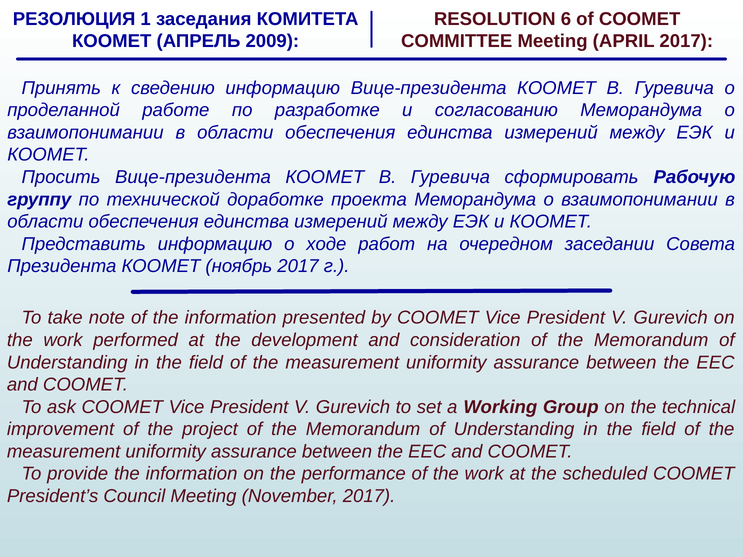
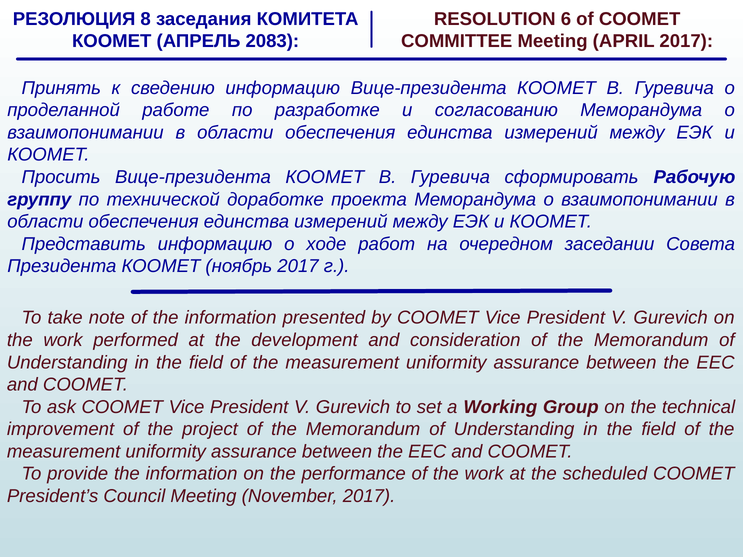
1: 1 -> 8 (146, 19)
2009: 2009 -> 2083 (272, 41)
